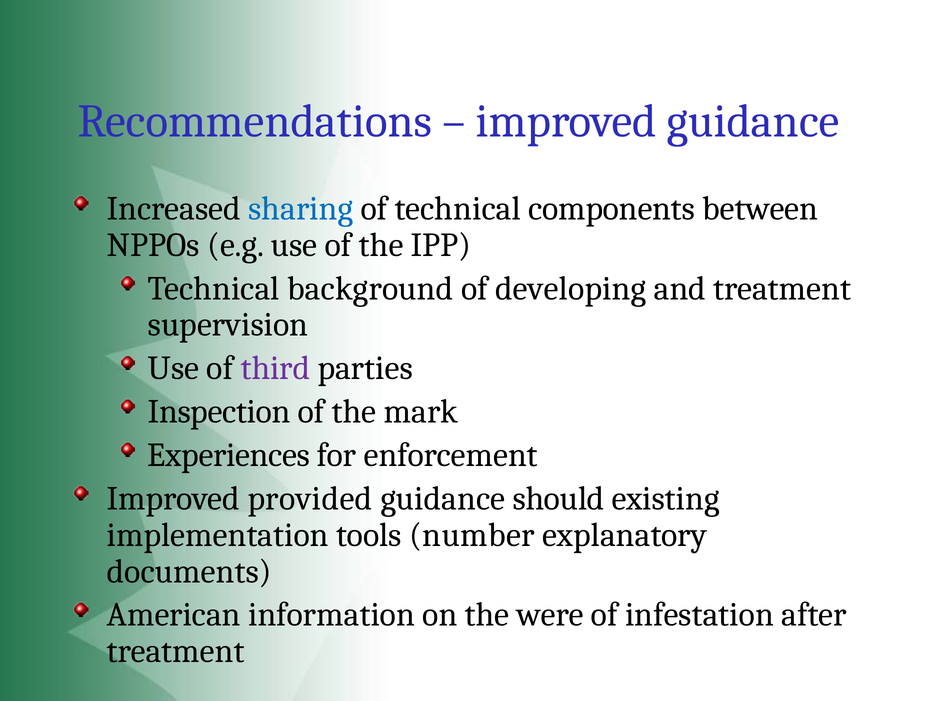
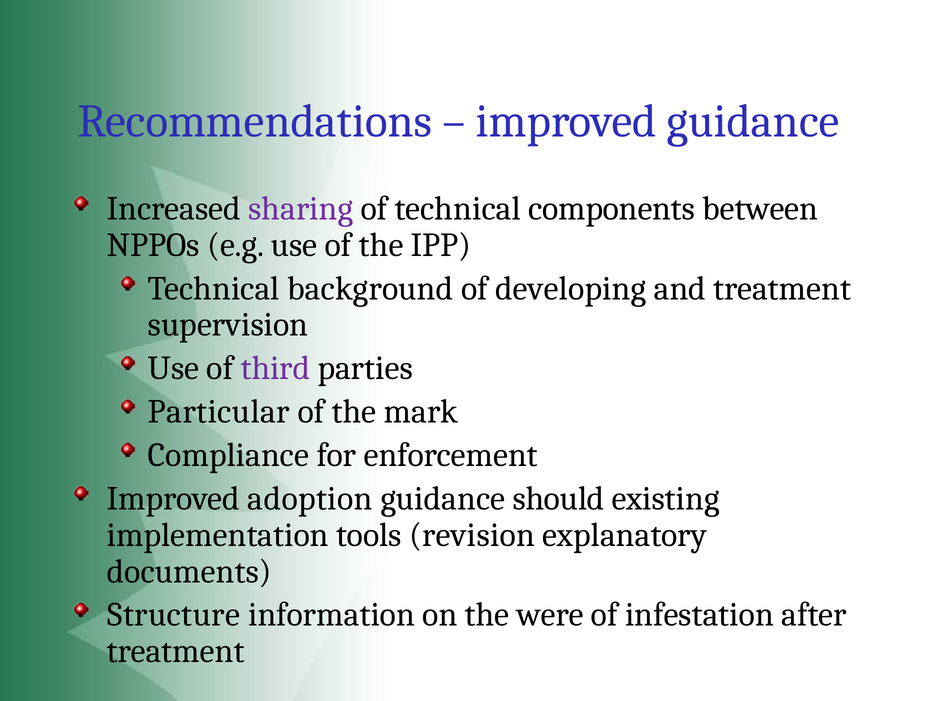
sharing colour: blue -> purple (301, 209)
Inspection: Inspection -> Particular (219, 412)
Experiences: Experiences -> Compliance (228, 455)
provided: provided -> adoption (310, 499)
number: number -> revision (472, 535)
American: American -> Structure (174, 615)
